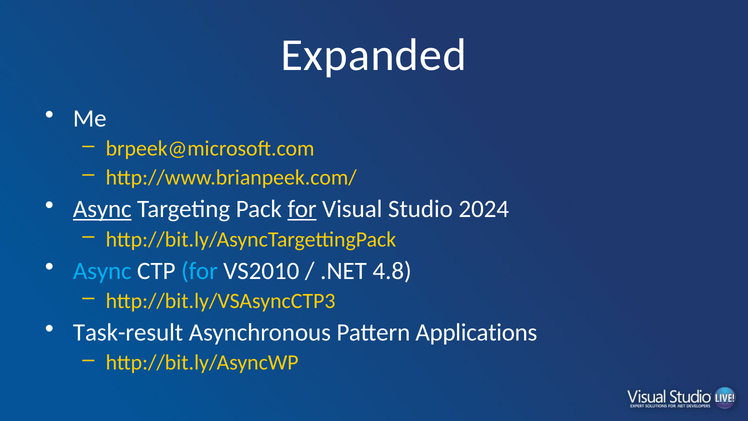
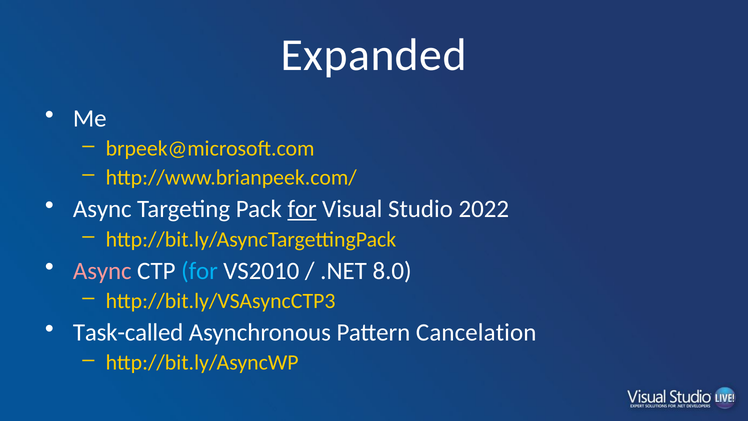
Async underline: present -> none (102, 209)
2024: 2024 -> 2022 (484, 209)
Async colour: light blue -> pink (102, 271)
4.8: 4.8 -> 8.0 (392, 271)
Task-result: Task-result -> Task-called (128, 333)
Applications: Applications -> Cancelation (476, 333)
